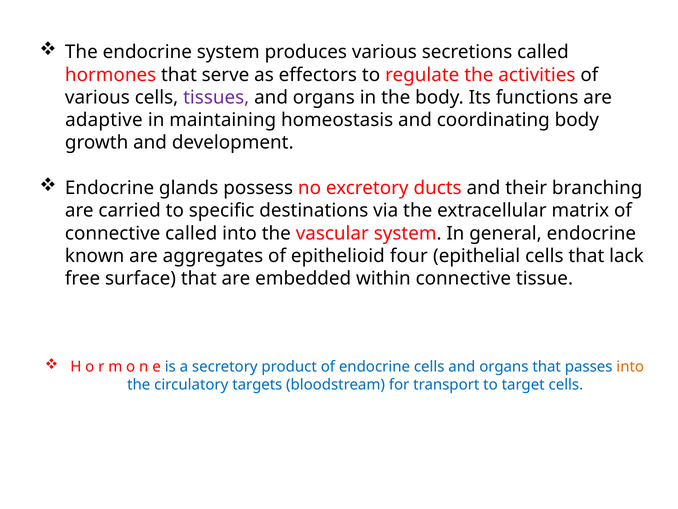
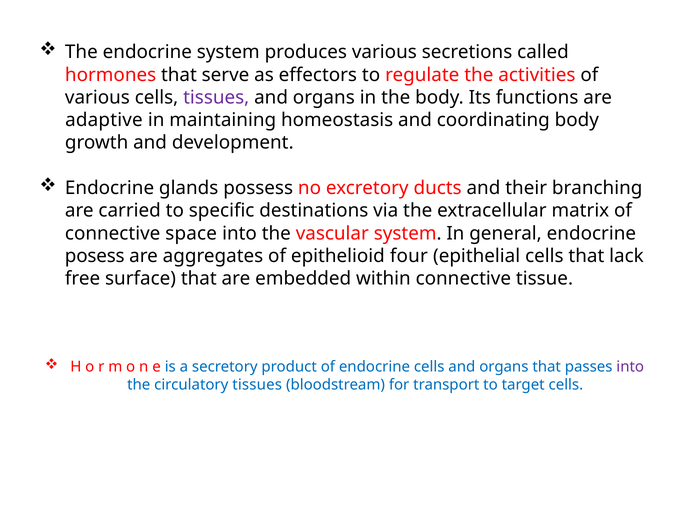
connective called: called -> space (191, 233)
known: known -> posess (95, 256)
into colour: orange -> purple (630, 366)
circulatory targets: targets -> tissues (257, 384)
